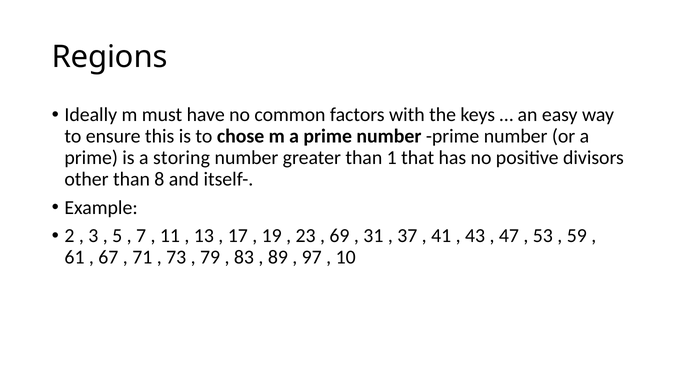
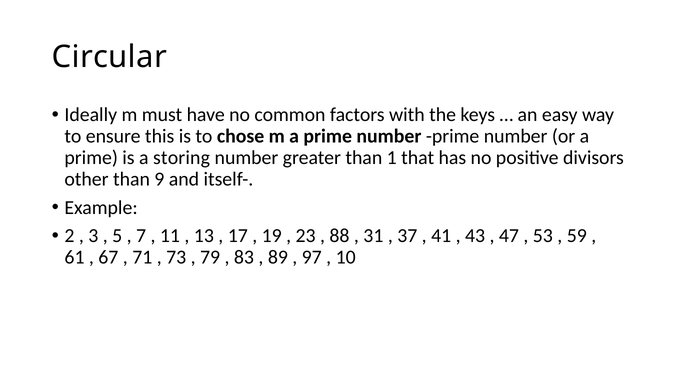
Regions: Regions -> Circular (109, 57)
8: 8 -> 9 (159, 179)
69: 69 -> 88 (339, 236)
